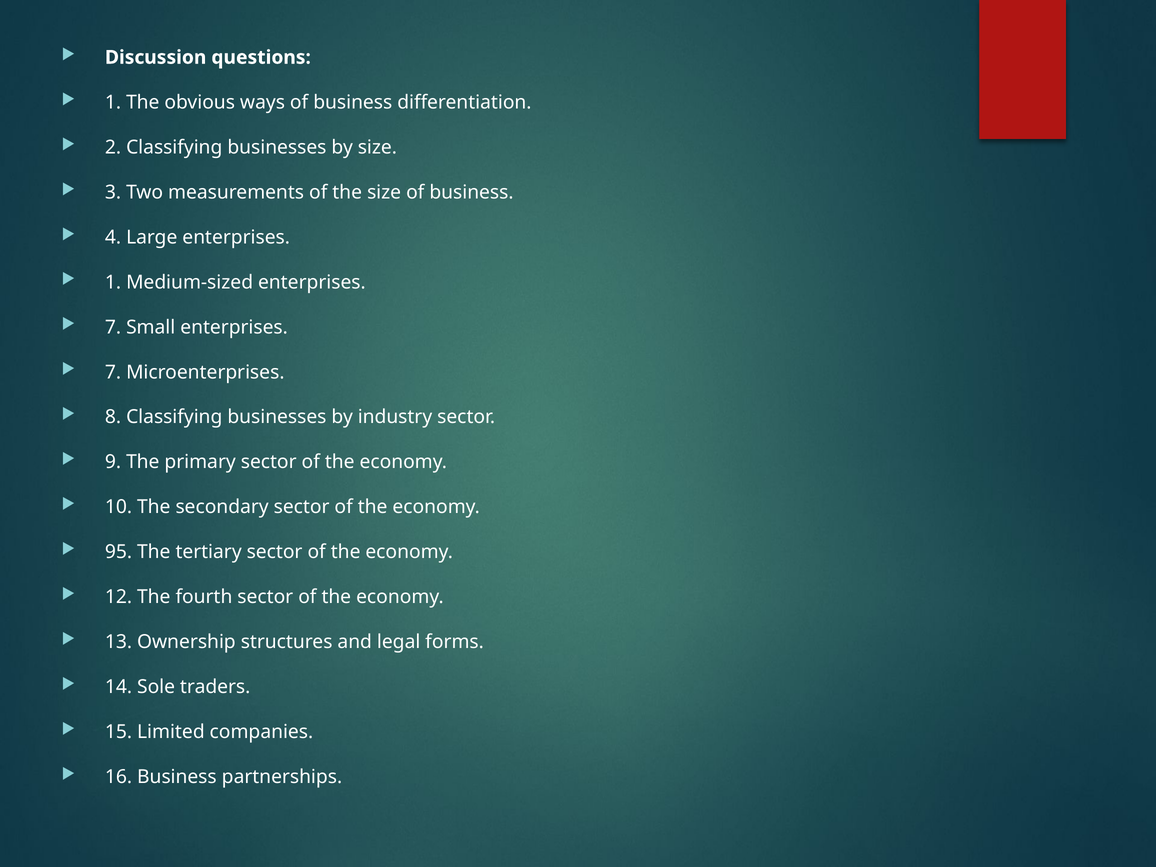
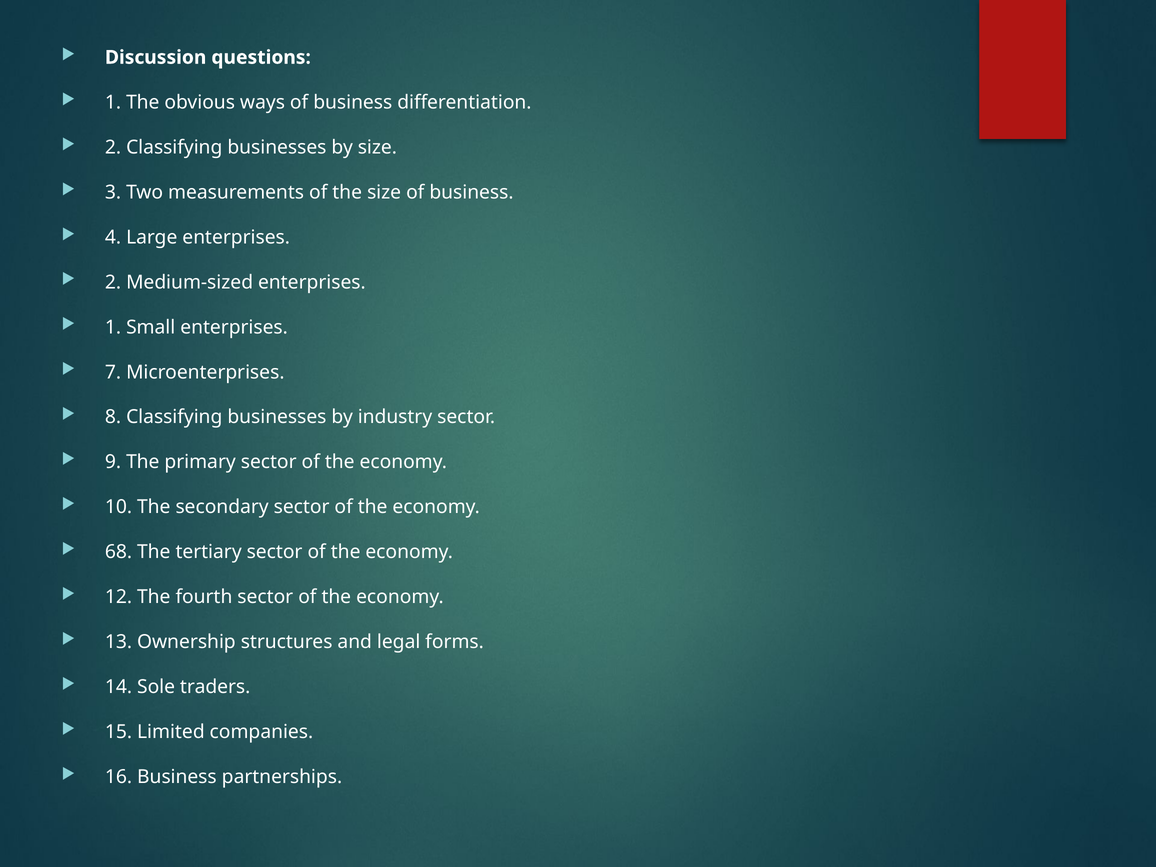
1: 1 -> 2 (113, 282)
7: 7 -> 1 (113, 327)
95: 95 -> 68 (119, 552)
